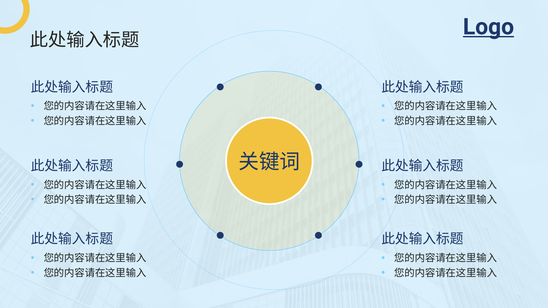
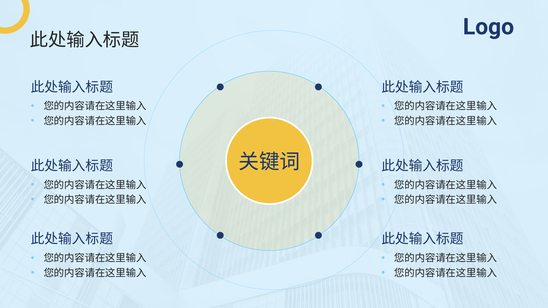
Logo underline: present -> none (488, 27)
